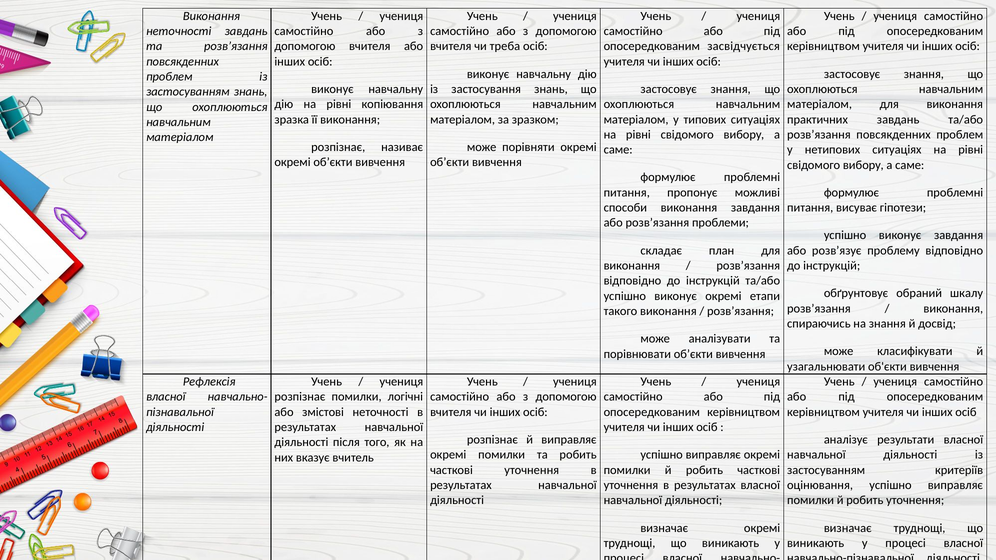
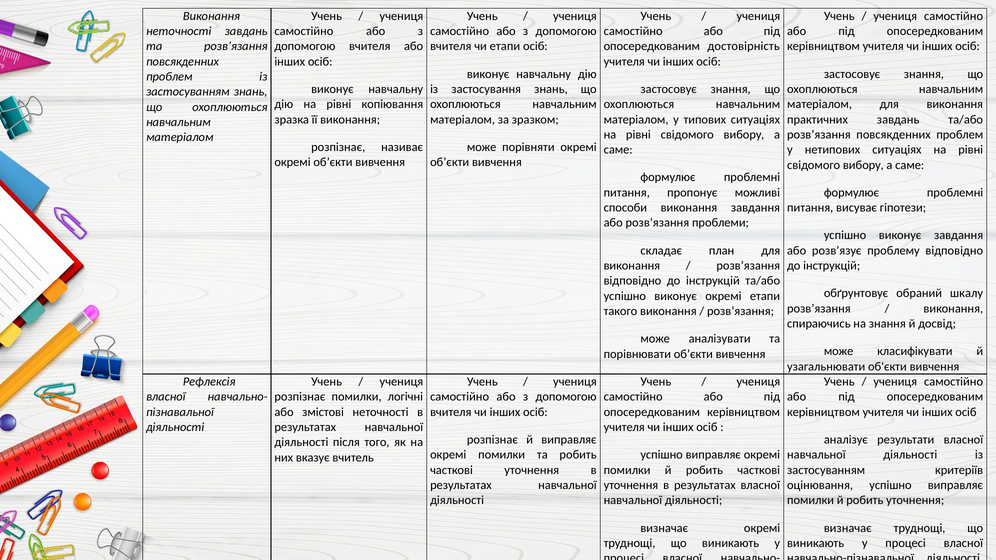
чи треба: треба -> етапи (505, 46)
засвідчується: засвідчується -> достовірність (744, 46)
